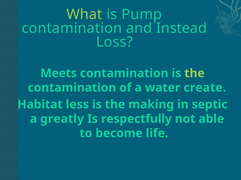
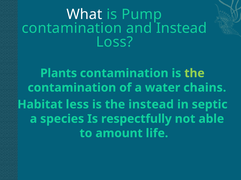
What colour: light green -> white (84, 14)
Meets: Meets -> Plants (59, 74)
create: create -> chains (205, 88)
the making: making -> instead (151, 105)
greatly: greatly -> species (62, 119)
become: become -> amount (119, 134)
